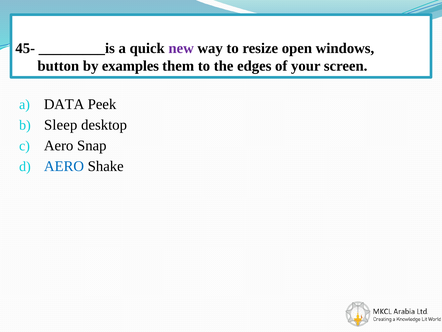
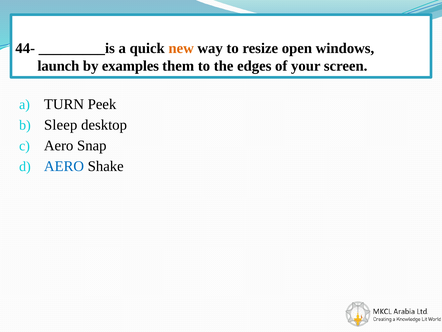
45-: 45- -> 44- (25, 48)
new colour: purple -> orange (181, 48)
button: button -> launch (58, 66)
DATA: DATA -> TURN (64, 104)
